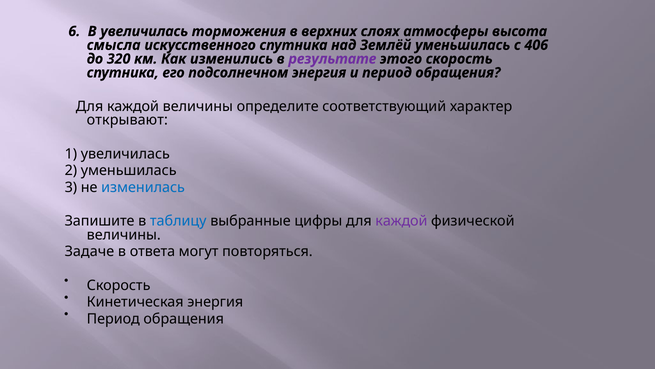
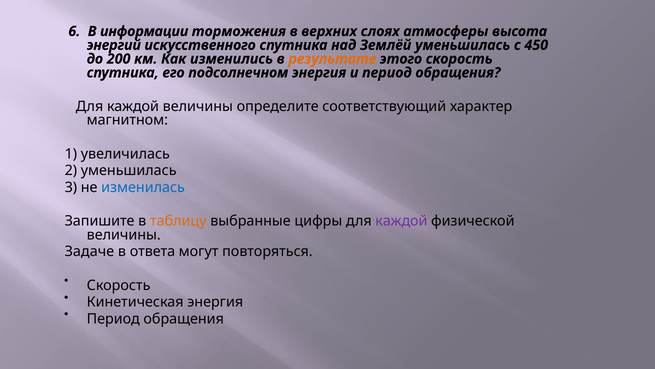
В увеличилась: увеличилась -> информации (144, 31)
смысла: смысла -> энергий (114, 45)
406: 406 -> 450 (536, 45)
320: 320 -> 200 (119, 59)
результате colour: purple -> orange (332, 59)
открывают: открывают -> магнитном (127, 120)
таблицу colour: blue -> orange (178, 221)
